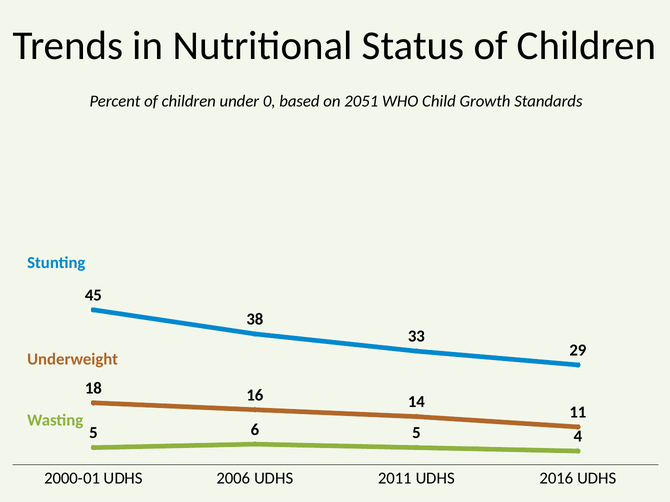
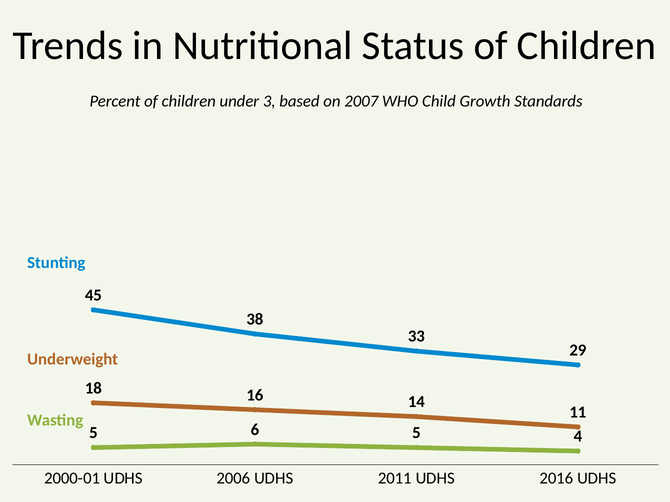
0: 0 -> 3 (269, 101)
2051: 2051 -> 2007 (361, 101)
